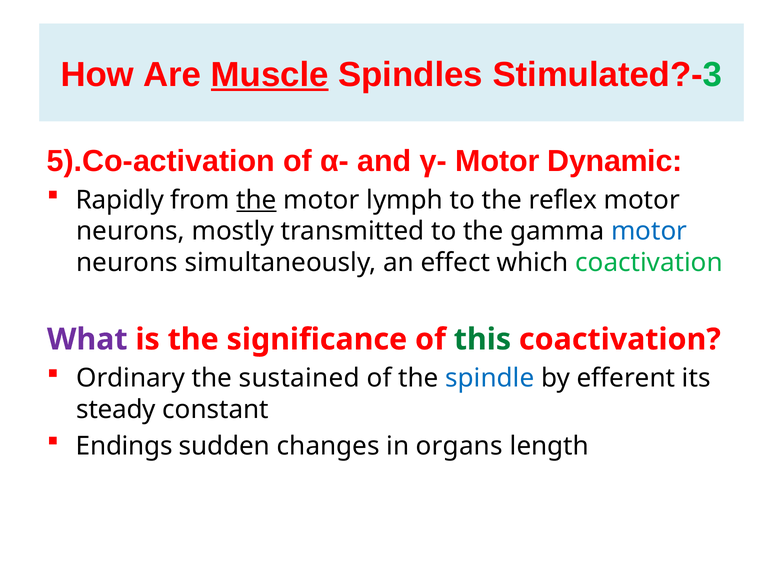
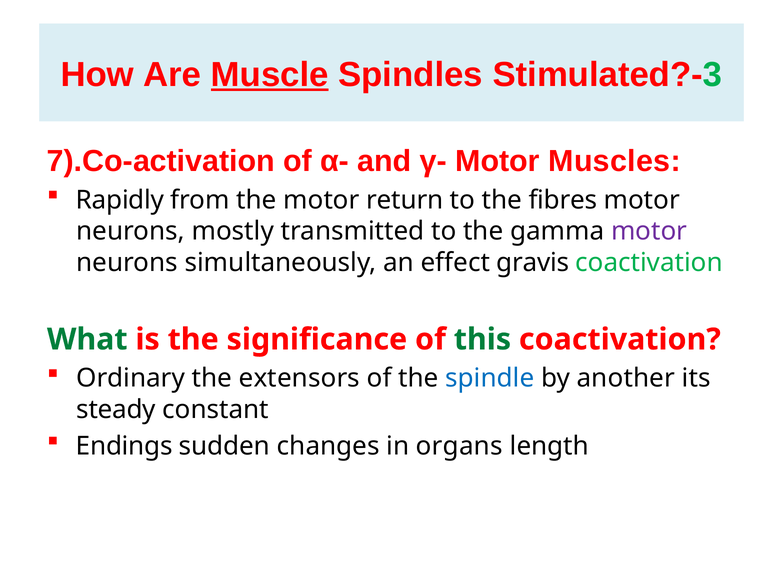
5).Co-activation: 5).Co-activation -> 7).Co-activation (161, 161)
Dynamic: Dynamic -> Muscles (615, 161)
the underline: present -> none (256, 200)
lymph: lymph -> return (405, 200)
reflex: reflex -> fibres (563, 200)
motor colour: blue -> purple (649, 231)
which: which -> gravis (533, 263)
What colour: purple -> green (87, 340)
sustained: sustained -> extensors (299, 378)
efferent: efferent -> another (626, 378)
